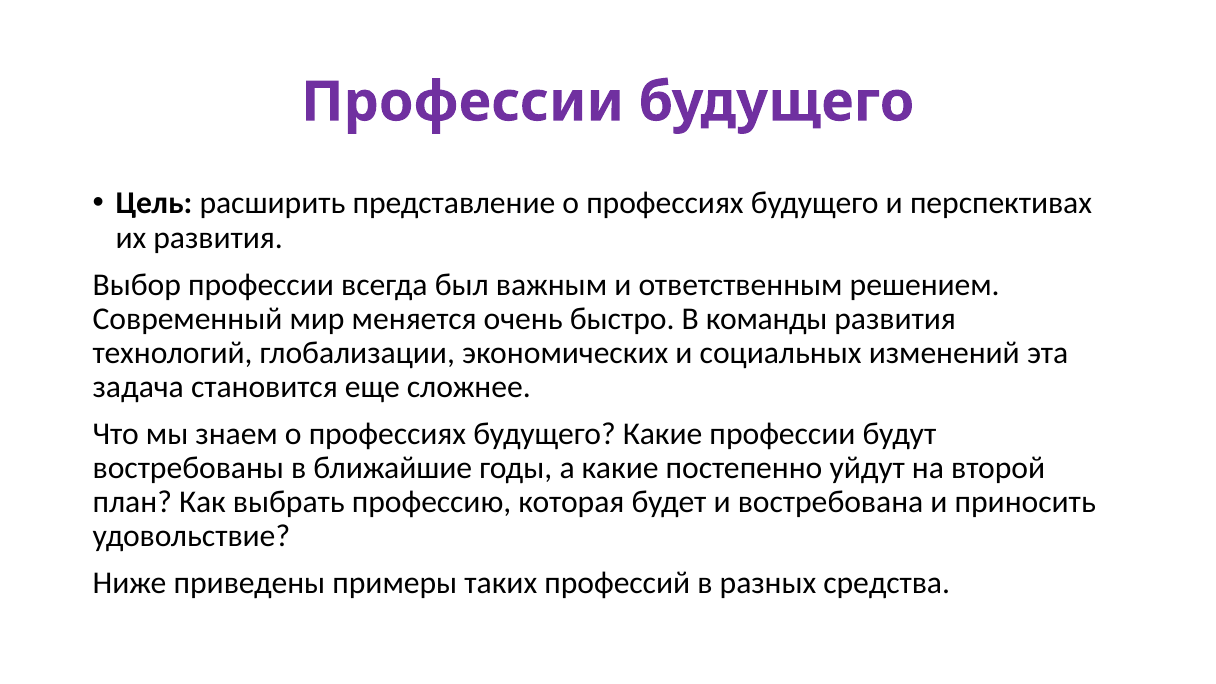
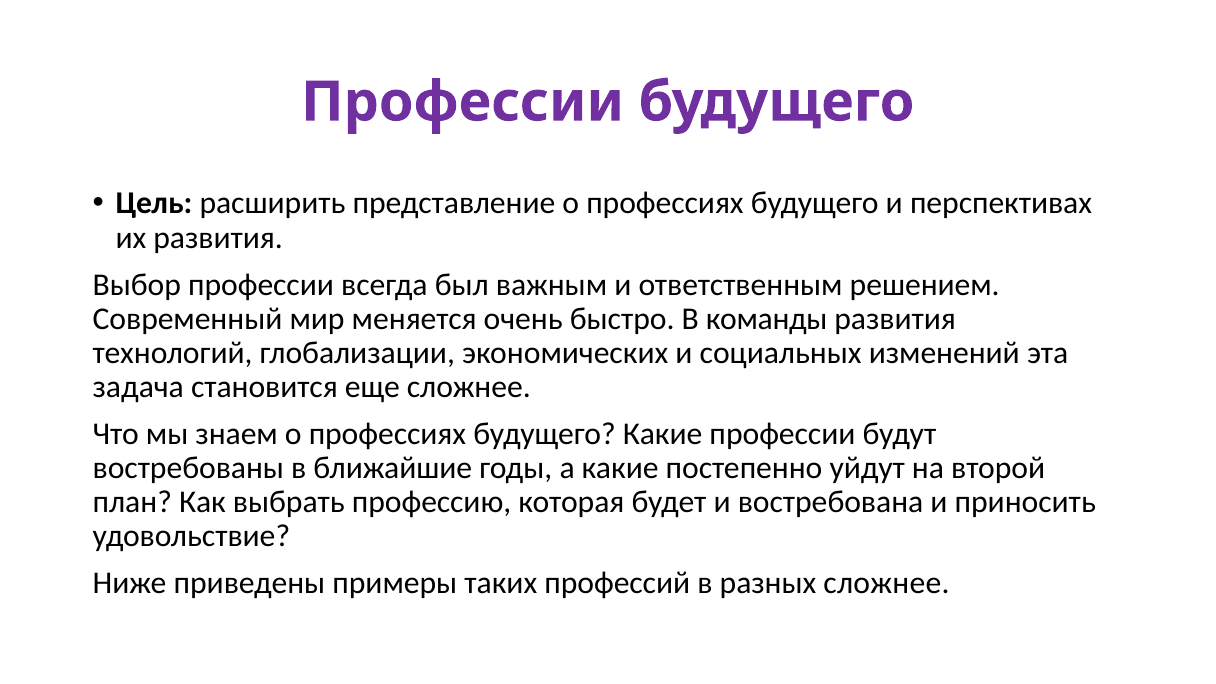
разных средства: средства -> сложнее (887, 583)
